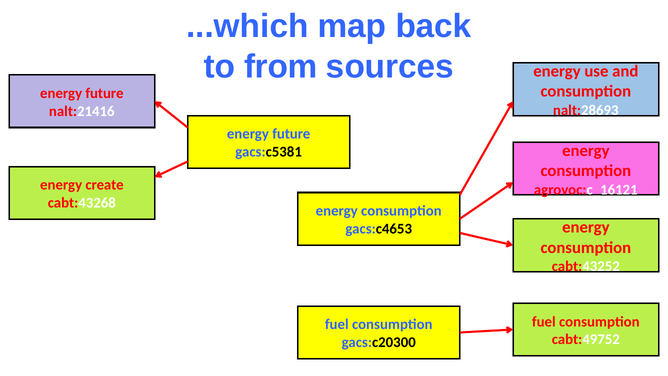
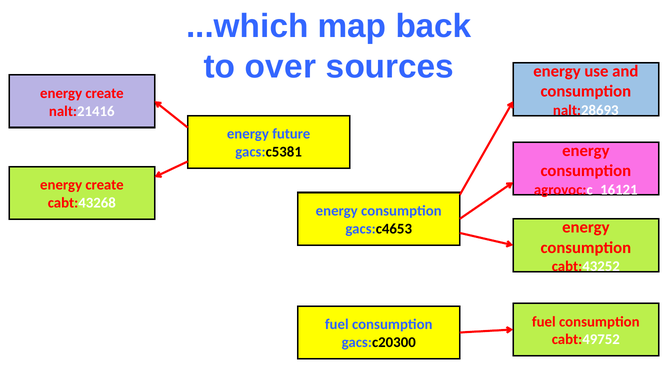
from: from -> over (280, 66)
future: future -> create (105, 93)
